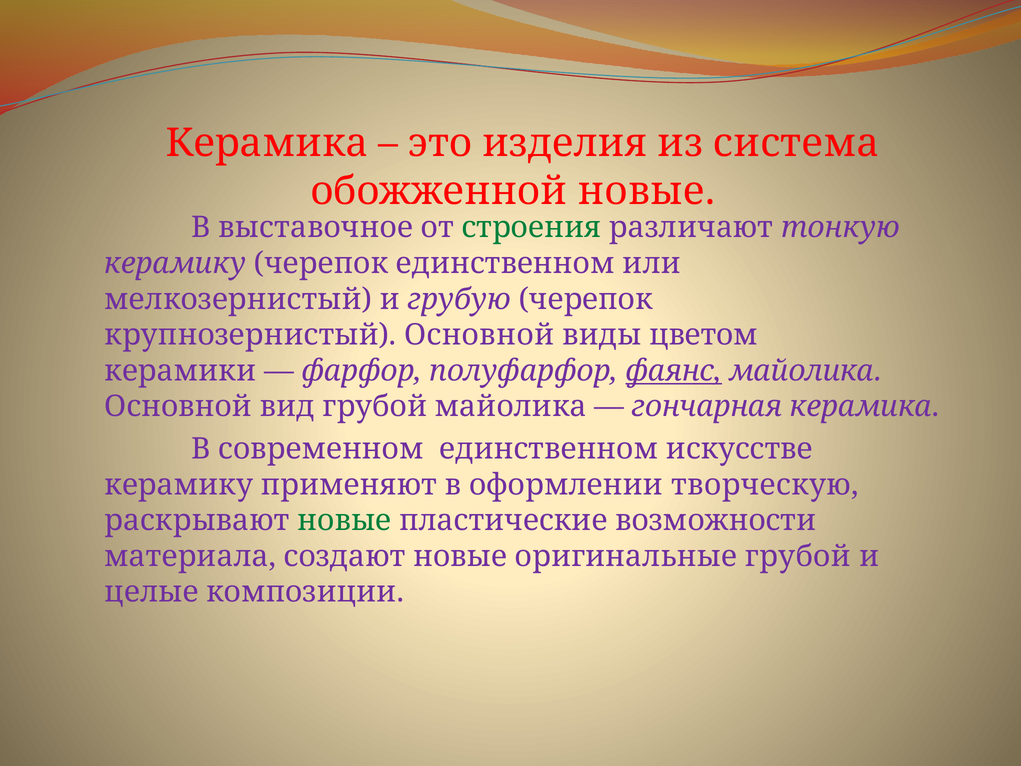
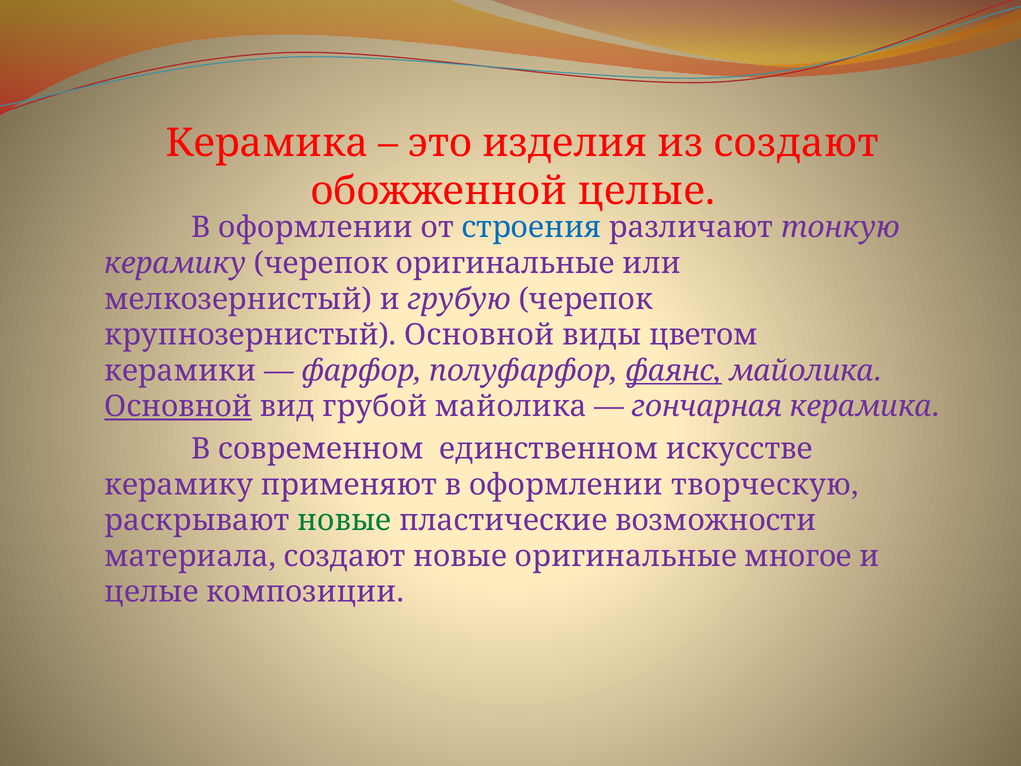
из система: система -> создают (796, 143)
обожженной новые: новые -> целые (646, 191)
выставочное: выставочное -> оформлении (316, 227)
строения colour: green -> blue (531, 227)
черепок единственном: единственном -> оригинальные (505, 264)
Основной underline: none -> present (178, 406)
оригинальные грубой: грубой -> многое (798, 556)
